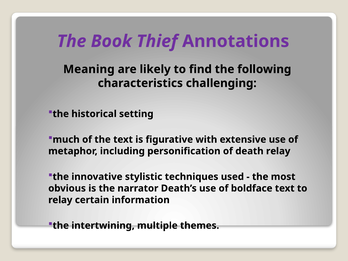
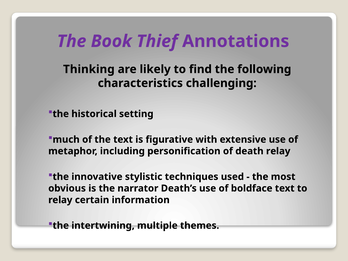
Meaning: Meaning -> Thinking (89, 69)
